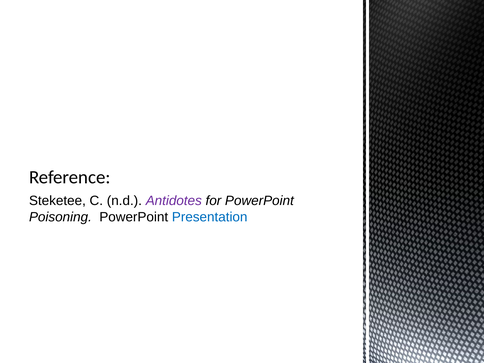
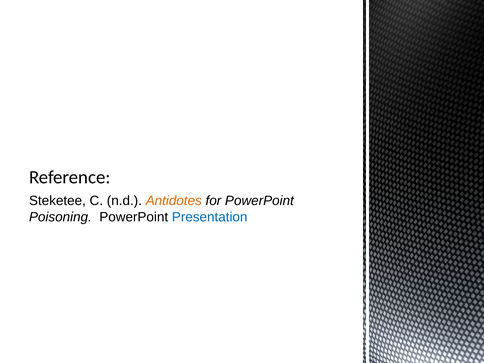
Antidotes colour: purple -> orange (174, 201)
